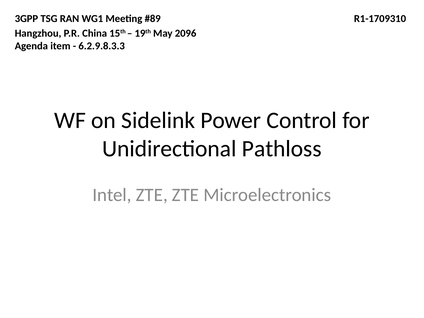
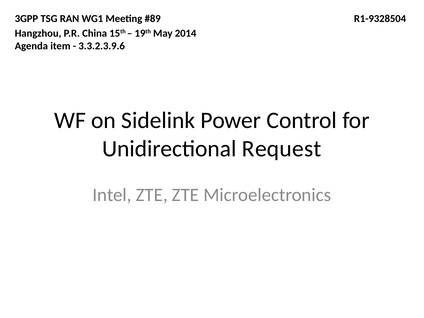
R1-1709310: R1-1709310 -> R1-9328504 (380, 19)
2096: 2096 -> 2014 (186, 33)
6.2.9.8.3.3: 6.2.9.8.3.3 -> 3.3.2.3.9.6 (102, 46)
Pathloss: Pathloss -> Request (282, 149)
